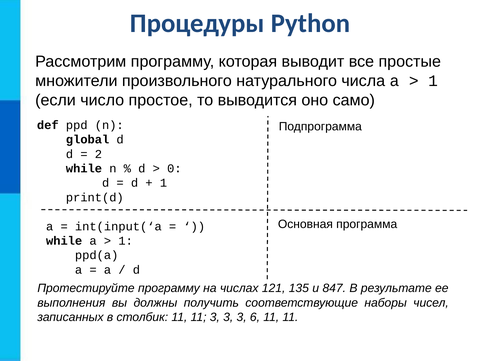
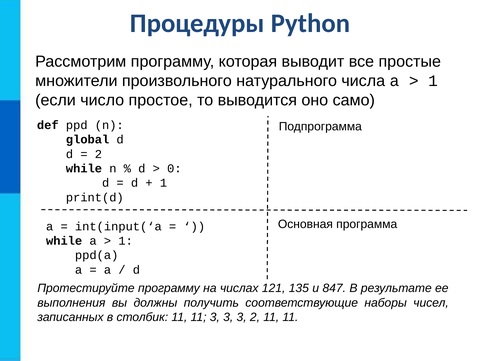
3 6: 6 -> 2 (255, 318)
